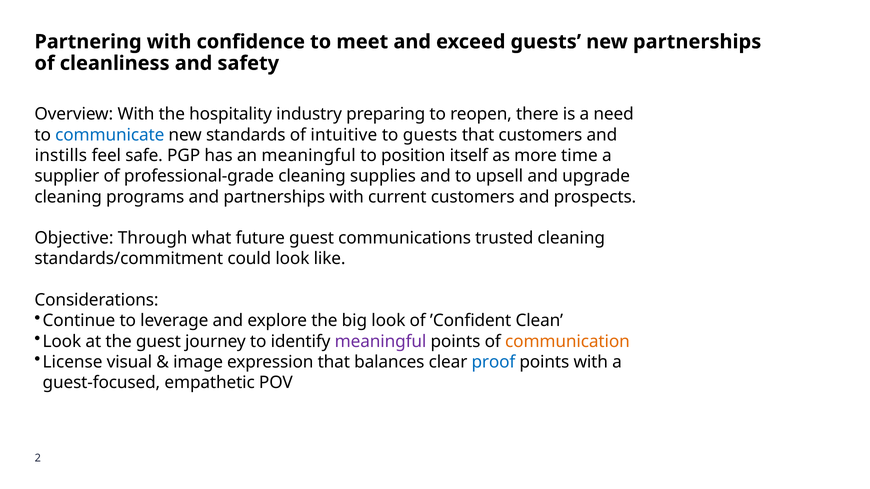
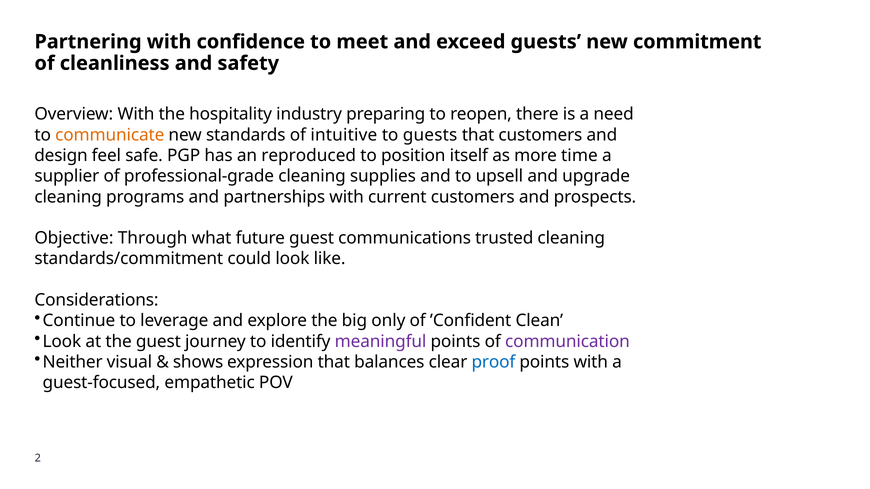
new partnerships: partnerships -> commitment (697, 42)
communicate colour: blue -> orange (110, 135)
instills: instills -> design (61, 156)
an meaningful: meaningful -> reproduced (309, 156)
big look: look -> only (388, 321)
communication colour: orange -> purple (567, 342)
License: License -> Neither (73, 362)
image: image -> shows (198, 362)
